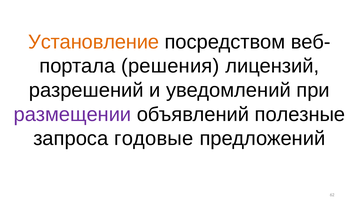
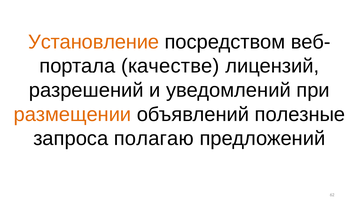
решения: решения -> качестве (170, 66)
размещении colour: purple -> orange (72, 114)
годовые: годовые -> полагаю (154, 139)
